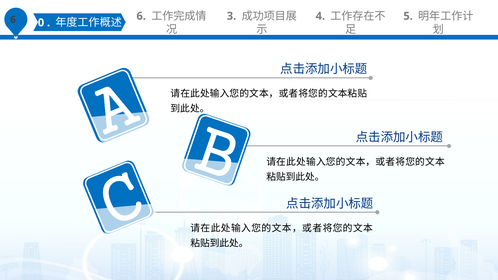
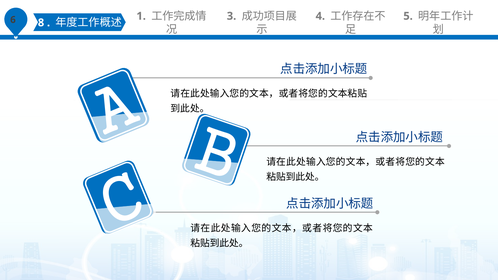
0: 0 -> 8 (41, 23)
6: 6 -> 1 (141, 16)
